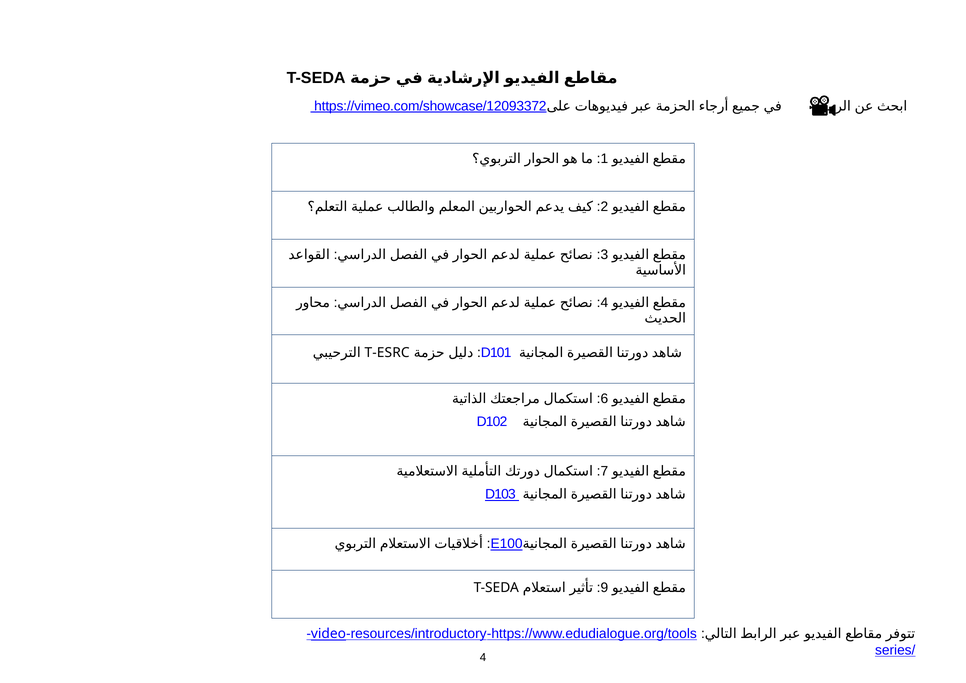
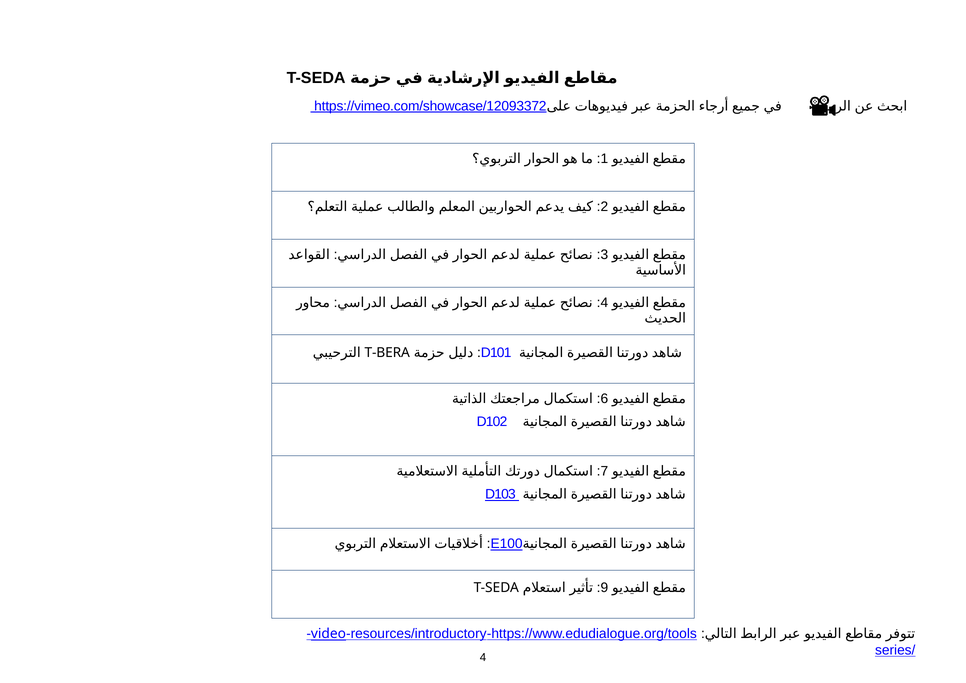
T-ESRC: T-ESRC -> T-BERA (387, 353)
